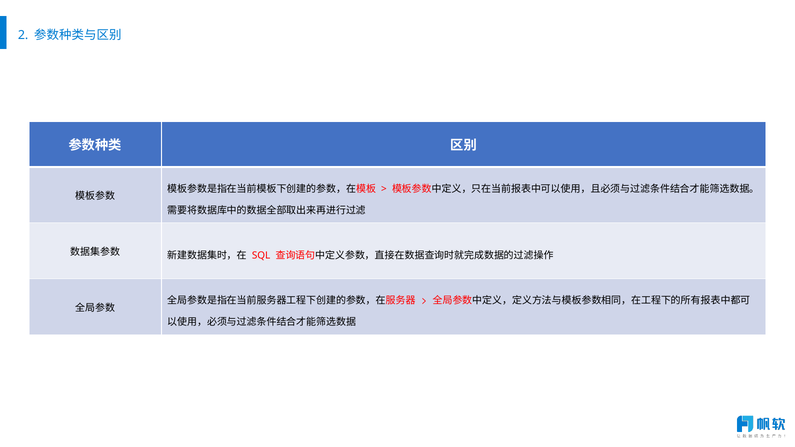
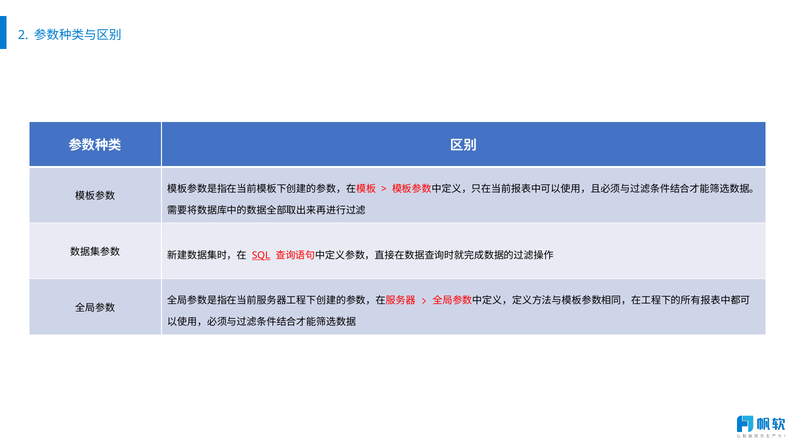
SQL underline: none -> present (261, 256)
